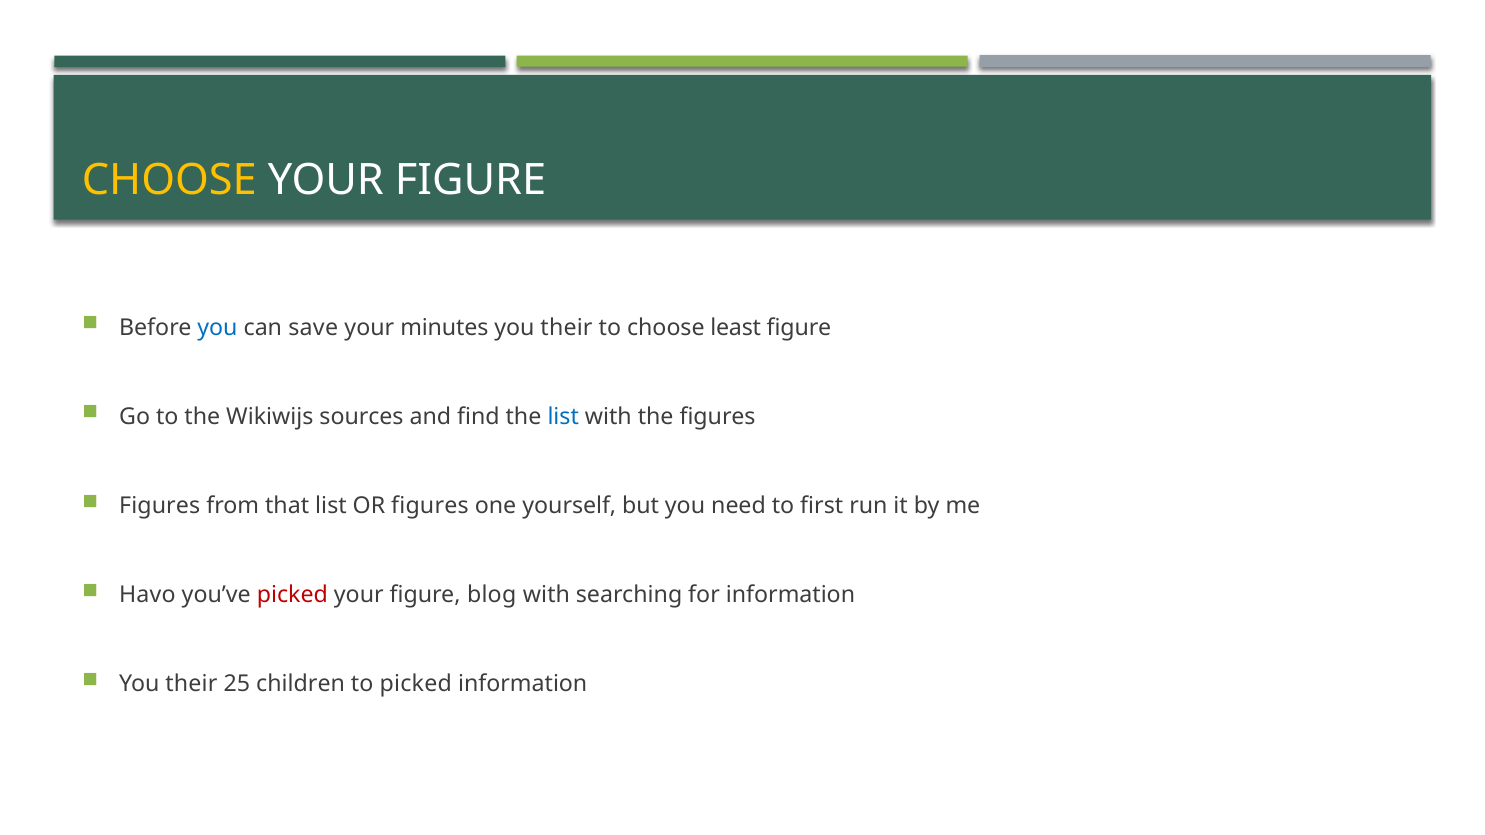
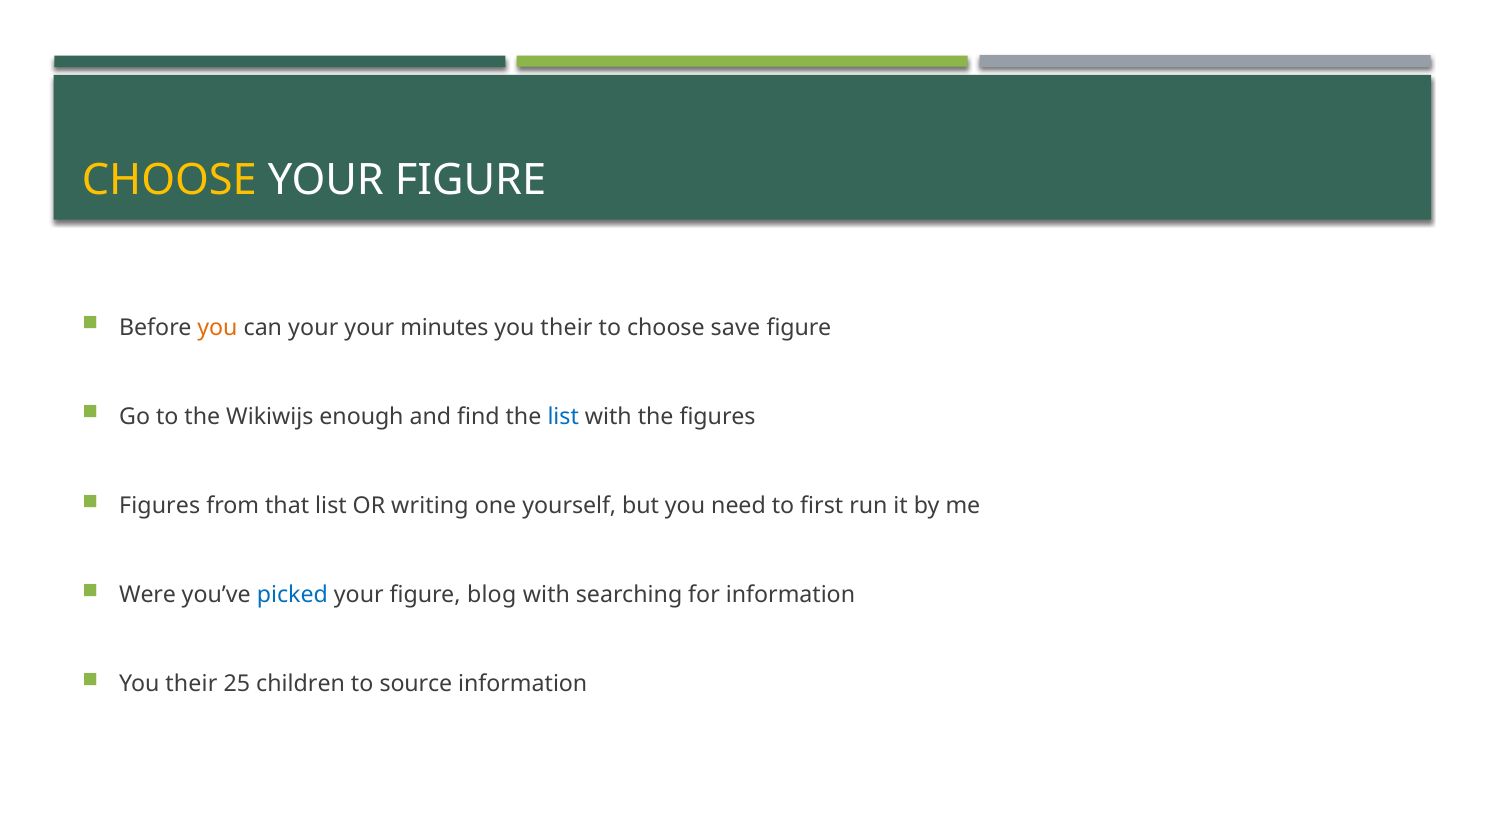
you colour: blue -> orange (217, 328)
can save: save -> your (313, 328)
least: least -> save (735, 328)
sources: sources -> enough (362, 417)
OR figures: figures -> writing (430, 506)
Havo: Havo -> Were (148, 595)
picked colour: red -> blue (292, 595)
to picked: picked -> source (416, 684)
